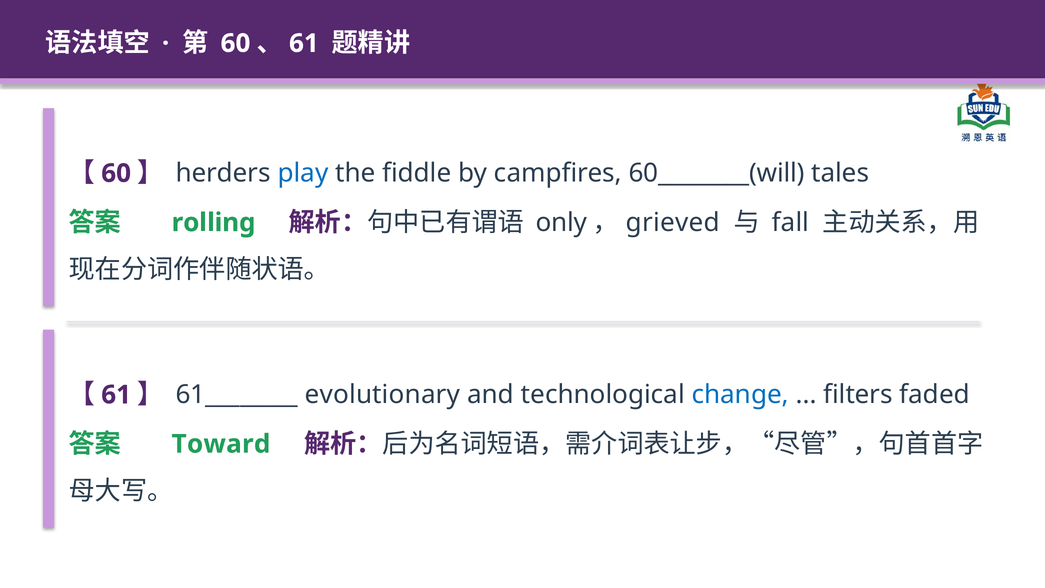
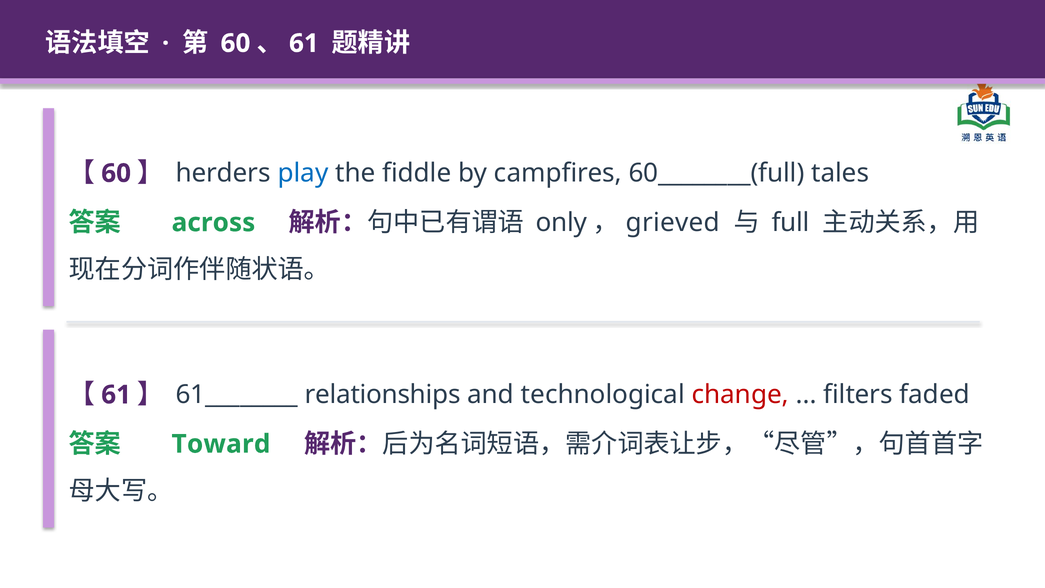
60________(will: 60________(will -> 60________(full (717, 173)
rolling: rolling -> across (213, 223)
fall: fall -> full (791, 223)
evolutionary: evolutionary -> relationships (383, 395)
change colour: blue -> red (740, 395)
